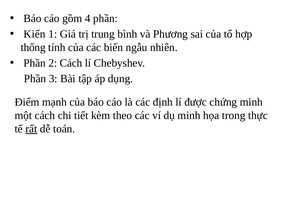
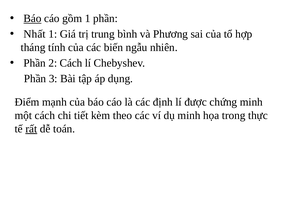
Báo underline: none -> present (32, 18)
gồm 4: 4 -> 1 (88, 18)
Kiến: Kiến -> Nhất (35, 34)
thống: thống -> tháng (33, 47)
